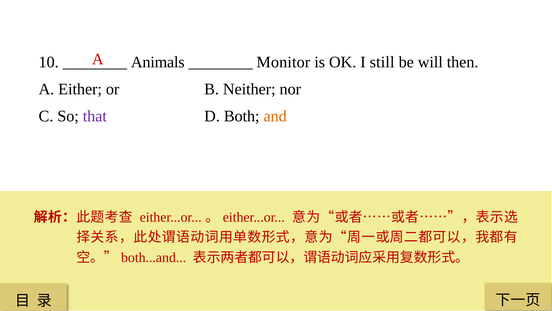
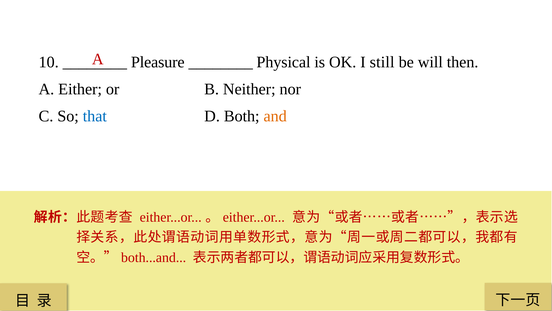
Animals: Animals -> Pleasure (158, 62)
Monitor: Monitor -> Physical (283, 62)
that colour: purple -> blue (95, 116)
